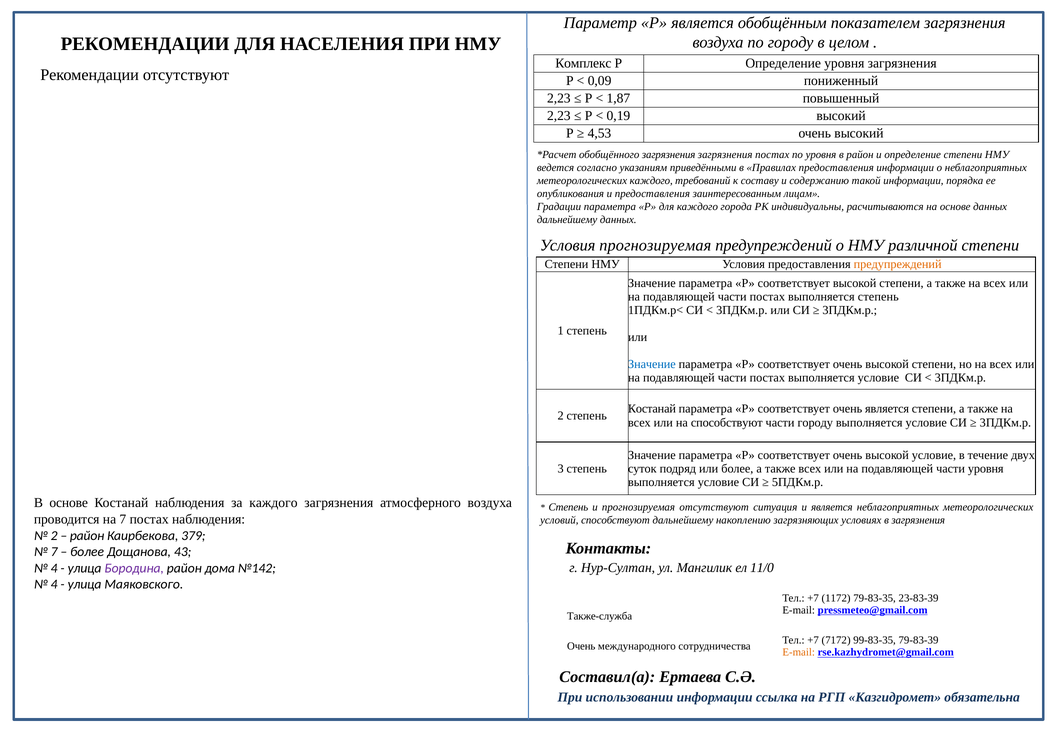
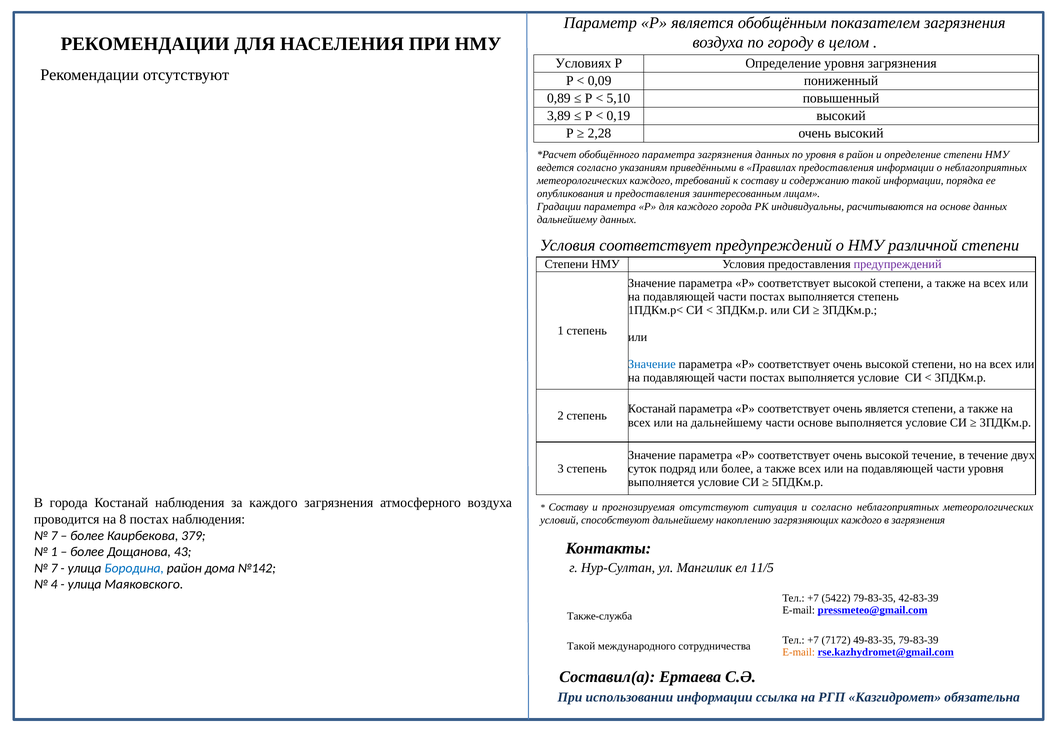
Комплекс: Комплекс -> Условиях (583, 63)
2,23: 2,23 -> 0,89 (559, 98)
1,87: 1,87 -> 5,10 (618, 98)
2,23: 2,23 -> 3,89 (559, 116)
4,53: 4,53 -> 2,28 (599, 133)
обобщённого загрязнения: загрязнения -> параметра (669, 154)
загрязнения постах: постах -> данных (772, 154)
Условия прогнозируемая: прогнозируемая -> соответствует (655, 245)
предупреждений colour: orange -> purple (898, 264)
на способствуют: способствуют -> дальнейшему (727, 422)
части городу: городу -> основе (815, 422)
высокой условие: условие -> течение (934, 455)
В основе: основе -> города (69, 503)
Степень: Степень -> Составу (568, 507)
и является: является -> согласно (832, 507)
на 7: 7 -> 8 (123, 519)
загрязняющих условиях: условиях -> каждого (861, 520)
2: 2 -> 7 (54, 535)
район: район -> более (87, 535)
7: 7 -> 1 (54, 552)
11/0: 11/0 -> 11/5 (762, 568)
4: 4 -> 7 (54, 568)
Бородина colour: purple -> blue (134, 568)
1172: 1172 -> 5422 (836, 598)
23-83-39: 23-83-39 -> 42-83-39 (919, 598)
99-83-35: 99-83-35 -> 49-83-35 (875, 640)
Очень: Очень -> Такой (581, 646)
